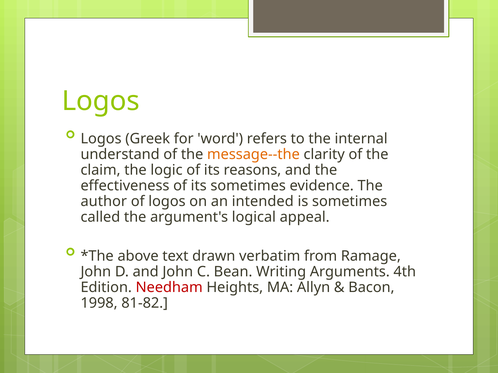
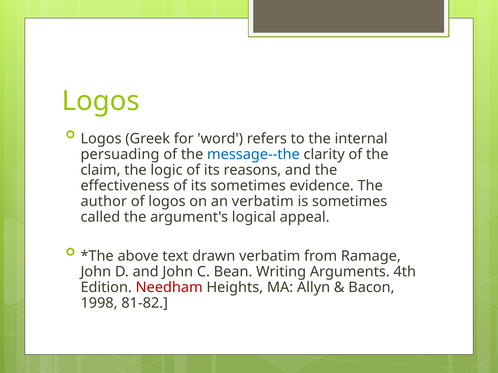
understand: understand -> persuading (120, 154)
message--the colour: orange -> blue (253, 154)
an intended: intended -> verbatim (263, 202)
